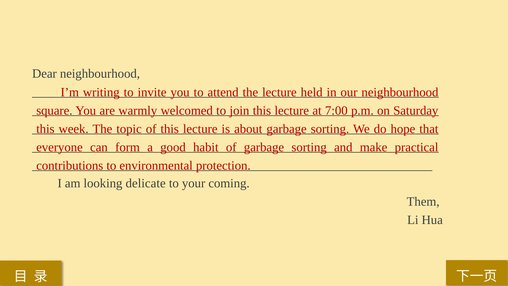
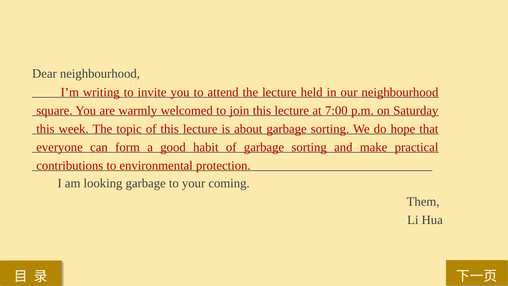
looking delicate: delicate -> garbage (146, 183)
